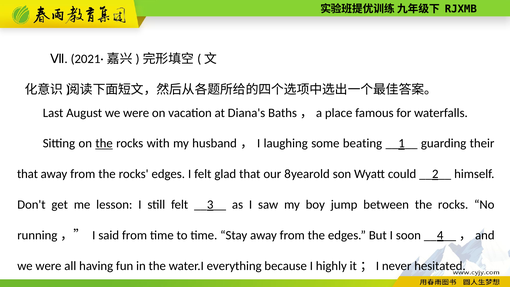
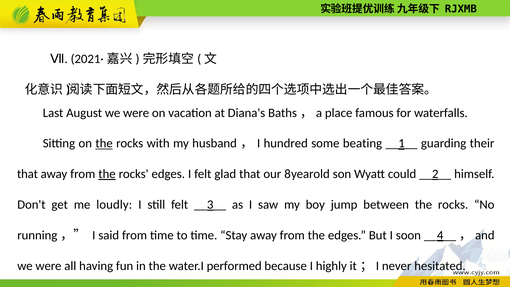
laughing: laughing -> hundred (286, 143)
the underline: none -> present (107, 174)
lesson: lesson -> loudly (114, 205)
everything: everything -> performed (234, 266)
